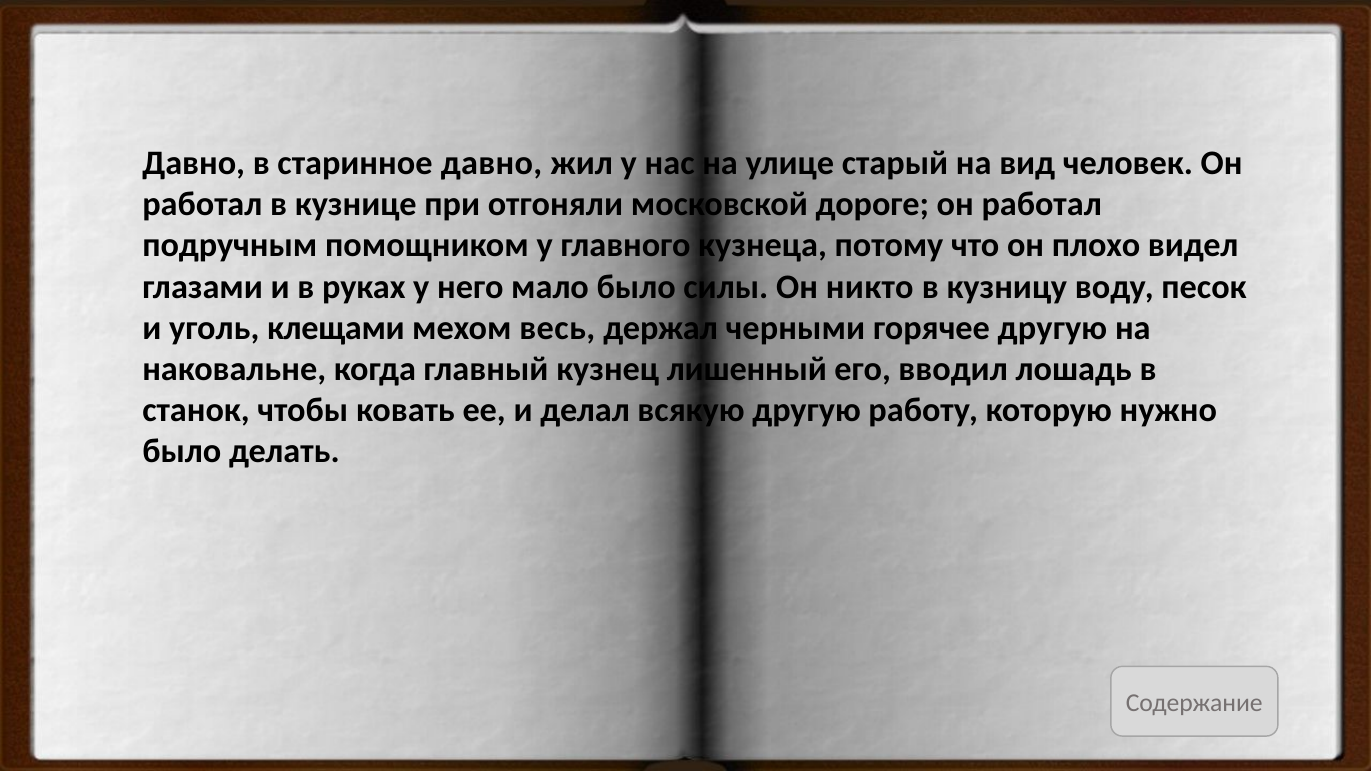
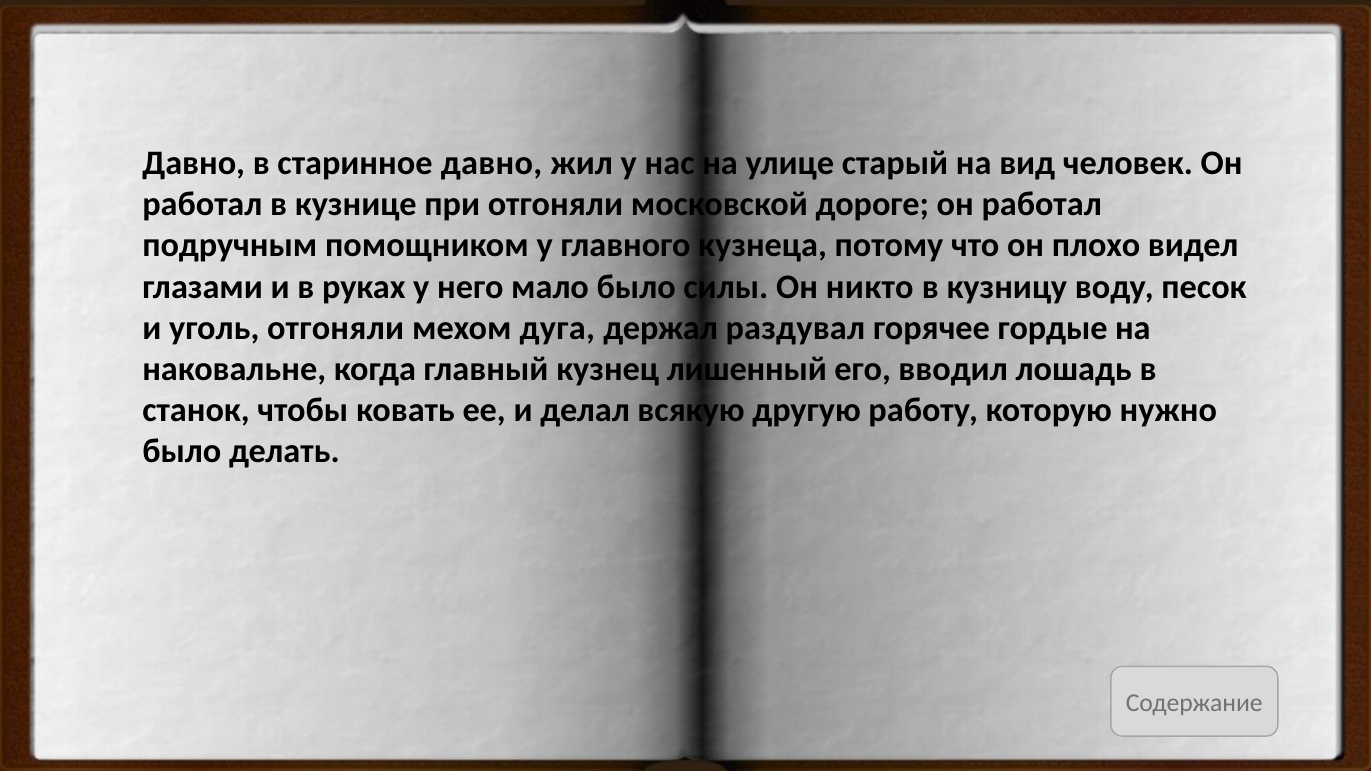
уголь клещами: клещами -> отгоняли (336, 328)
весь: весь -> дуга (557, 328)
черными: черными -> раздувал (795, 328)
горячее другую: другую -> гордые (1053, 328)
